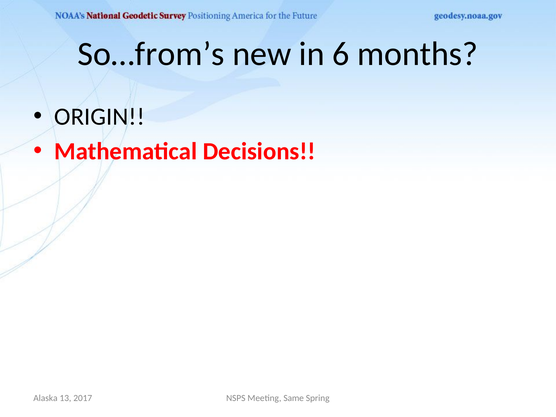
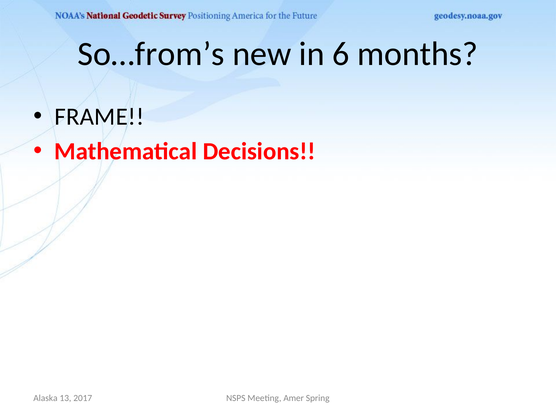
ORIGIN: ORIGIN -> FRAME (99, 117)
Same: Same -> Amer (294, 398)
